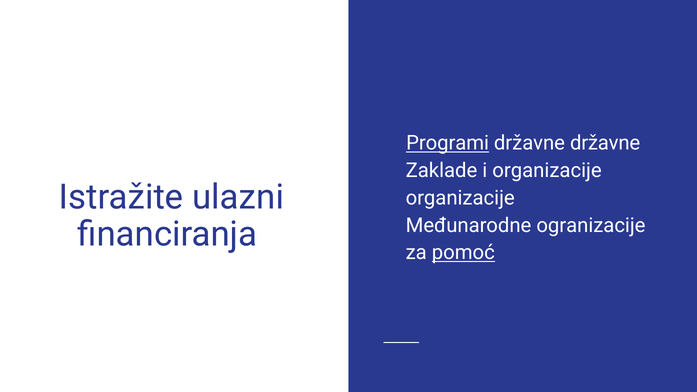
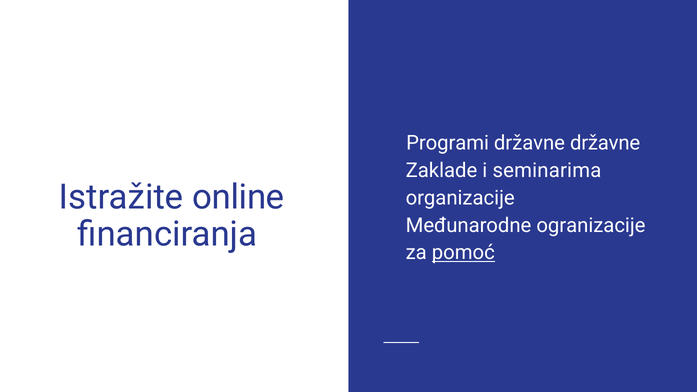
Programi underline: present -> none (448, 143)
i organizacije: organizacije -> seminarima (547, 171)
ulazni: ulazni -> online (238, 197)
